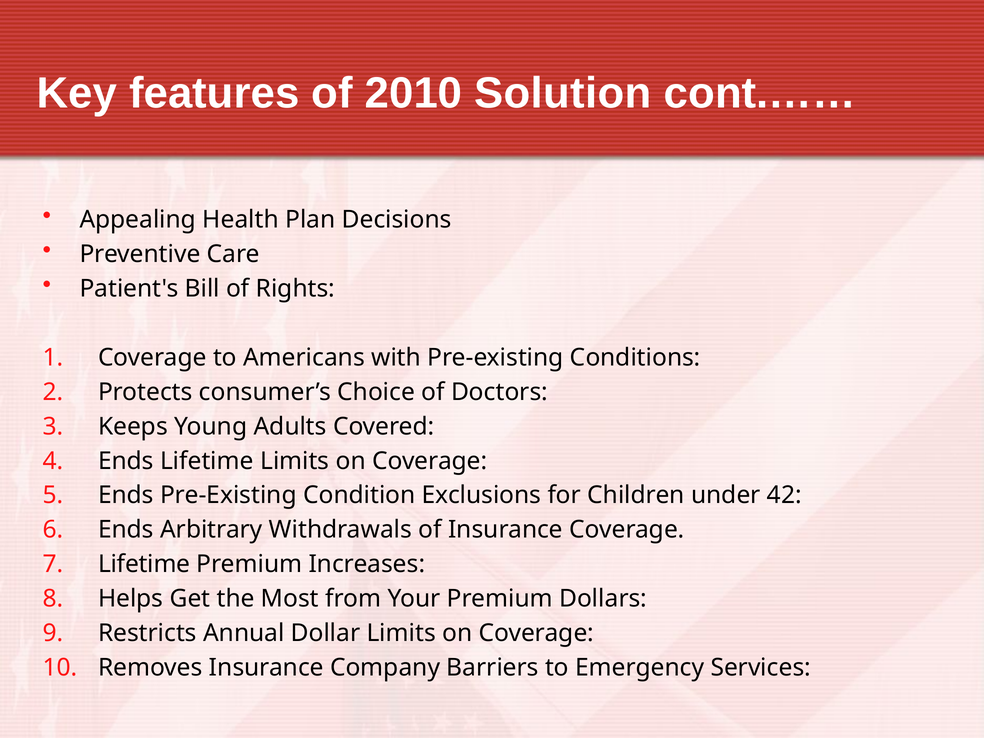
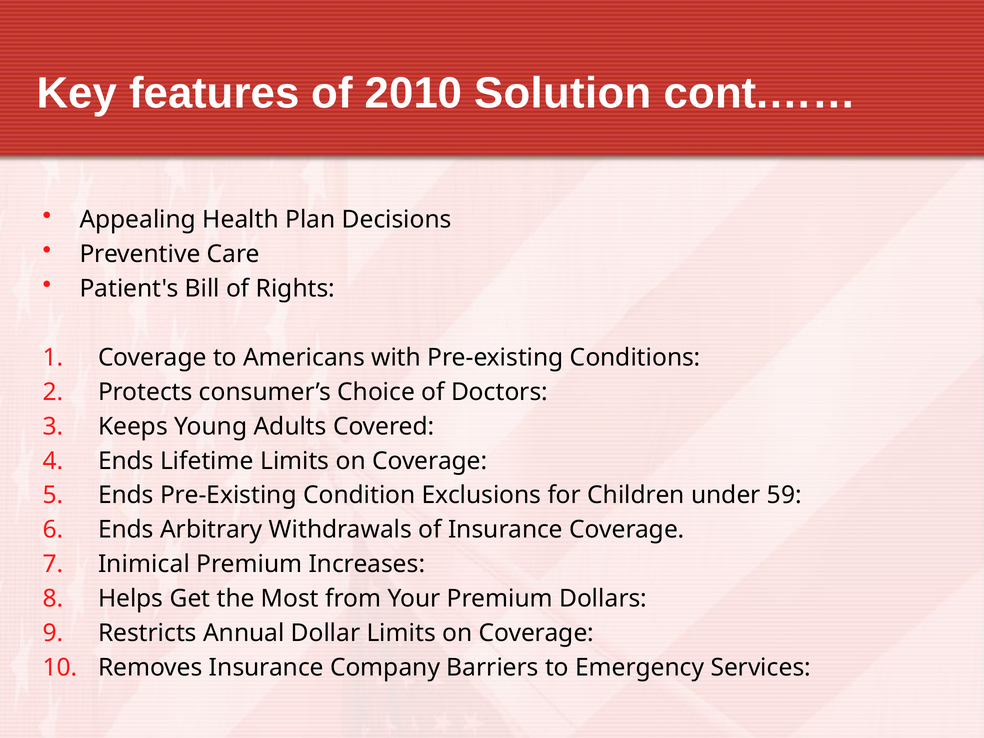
42: 42 -> 59 (784, 495)
Lifetime: Lifetime -> Inimical (144, 564)
